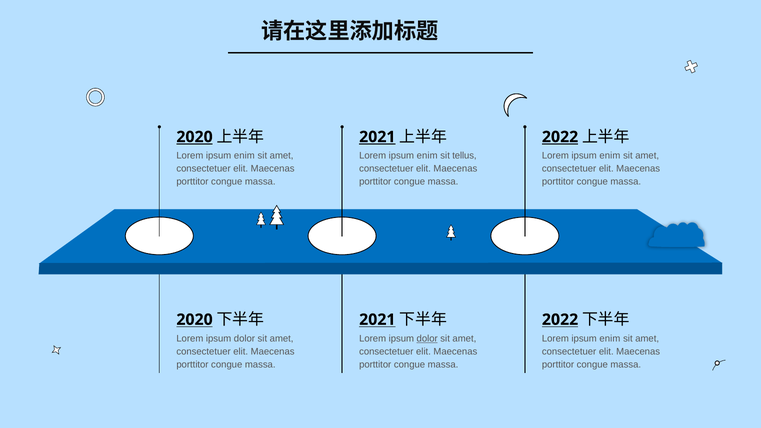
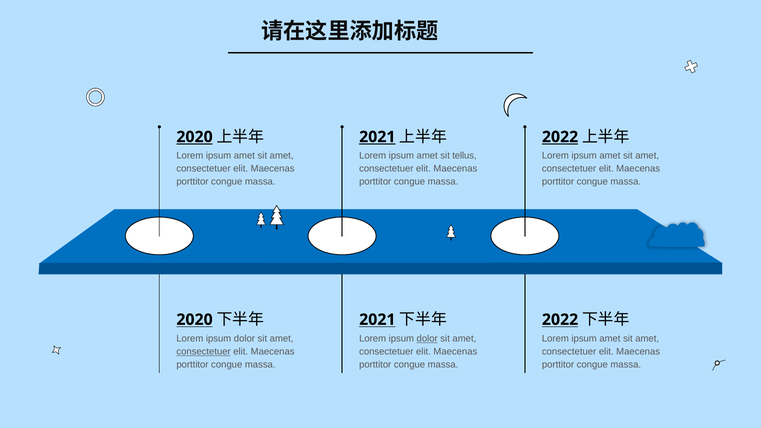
enim: enim -> amet (244, 156)
enim: enim -> amet (427, 156)
enim: enim -> amet (610, 156)
enim: enim -> amet (610, 339)
consectetuer underline: none -> present (204, 352)
